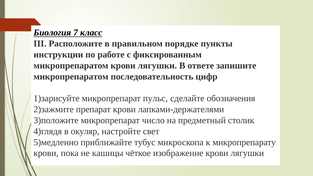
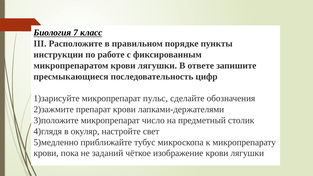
микропрепаратом: микропрепаратом -> пресмыкающиеся (71, 77)
кашицы: кашицы -> заданий (108, 153)
